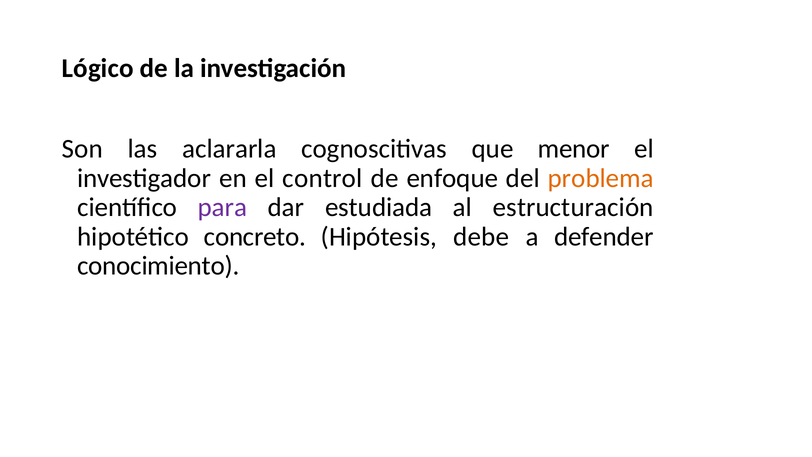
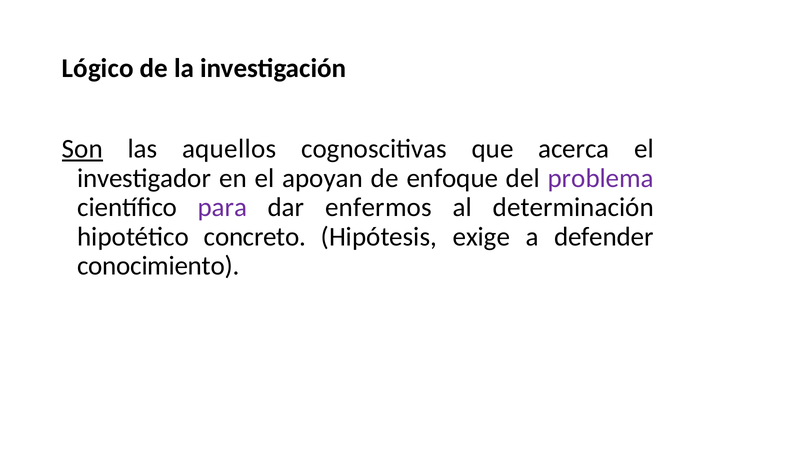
Son underline: none -> present (82, 149)
aclararla: aclararla -> aquellos (229, 149)
menor: menor -> acerca (574, 149)
control: control -> apoyan (323, 178)
problema colour: orange -> purple (601, 178)
estudiada: estudiada -> enfermos (379, 207)
estructuración: estructuración -> determinación (573, 207)
debe: debe -> exige (481, 237)
